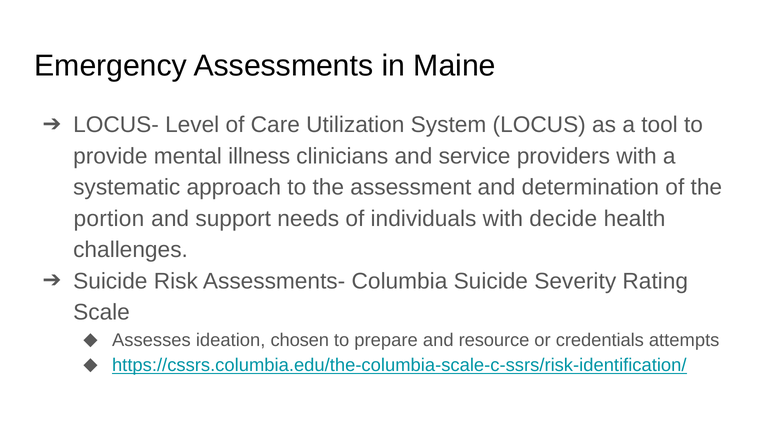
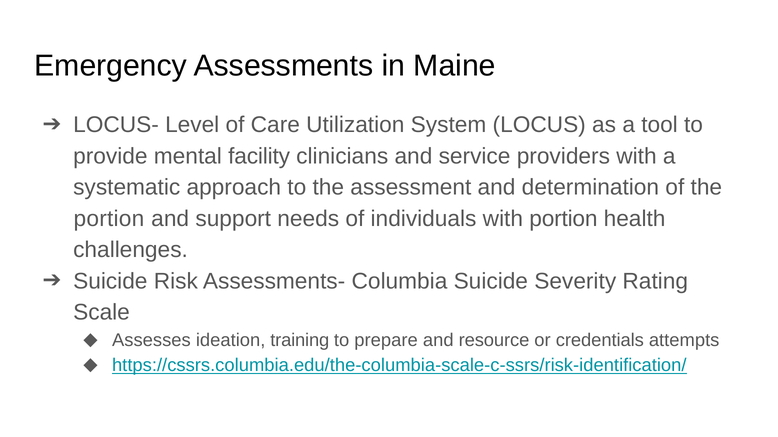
illness: illness -> facility (259, 156)
with decide: decide -> portion (563, 219)
chosen: chosen -> training (300, 341)
